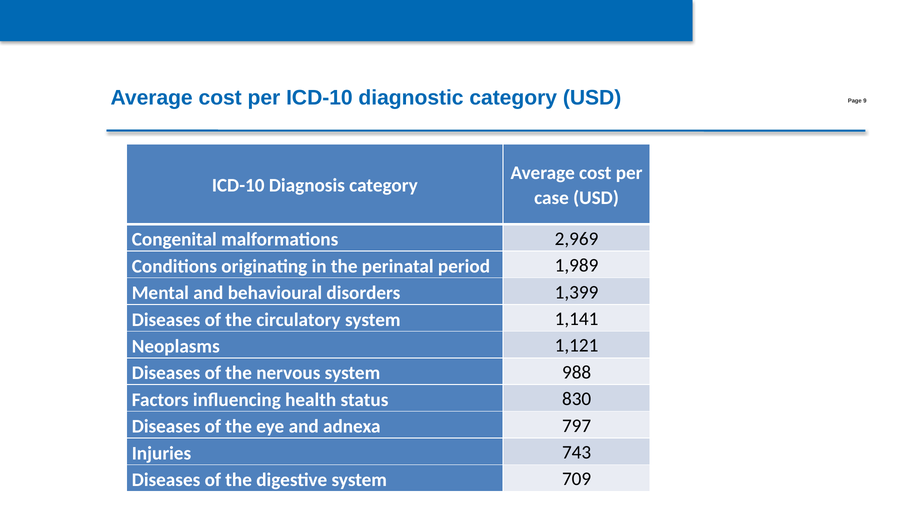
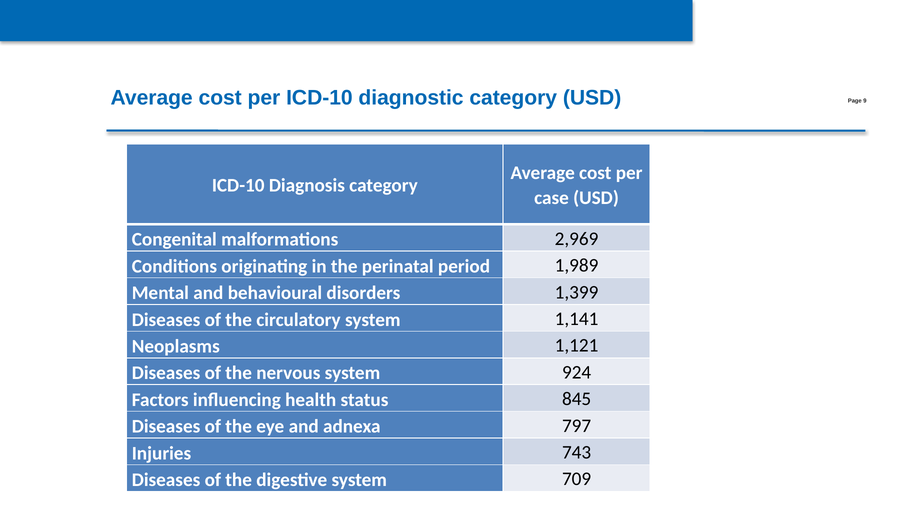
988: 988 -> 924 (577, 372)
830: 830 -> 845 (577, 399)
